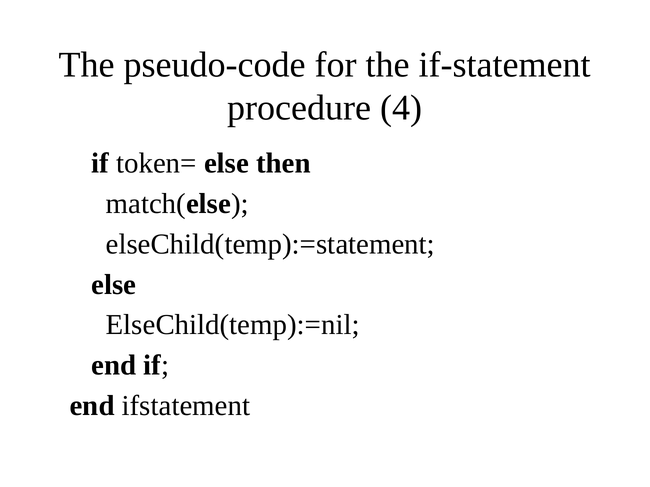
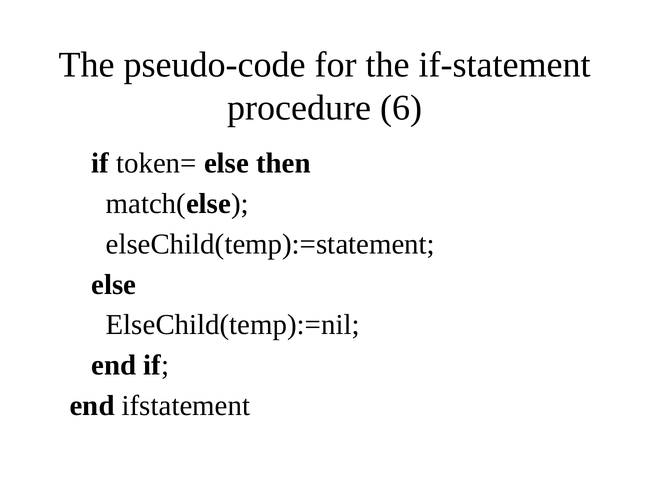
4: 4 -> 6 (401, 108)
